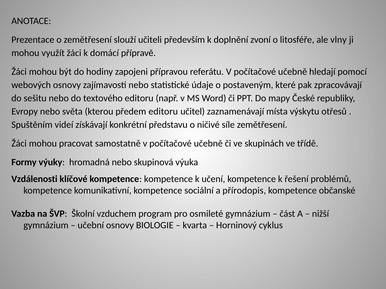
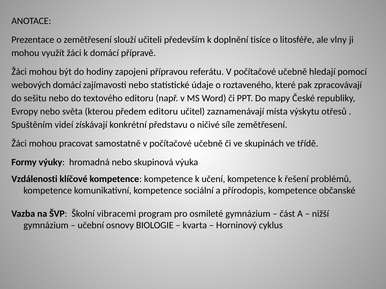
zvoní: zvoní -> tisíce (260, 40)
webových osnovy: osnovy -> domácí (67, 85)
postaveným: postaveným -> roztaveného (248, 85)
vzduchem: vzduchem -> vibracemi (116, 214)
